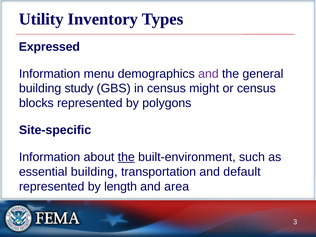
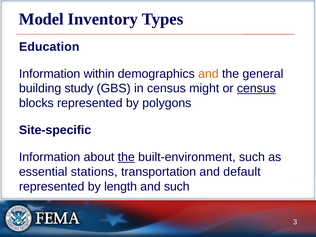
Utility: Utility -> Model (41, 19)
Expressed: Expressed -> Education (49, 47)
menu: menu -> within (99, 74)
and colour: purple -> orange (208, 74)
census underline: none -> present (256, 88)
essential building: building -> stations (94, 172)
and area: area -> such (177, 187)
